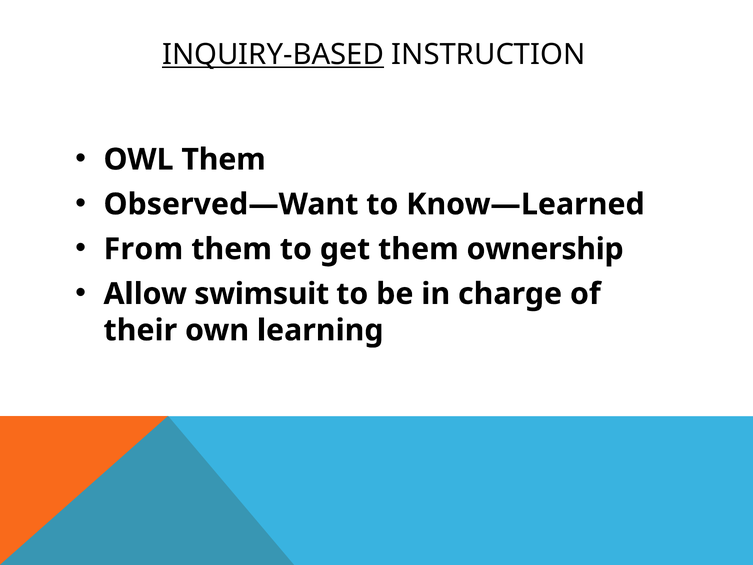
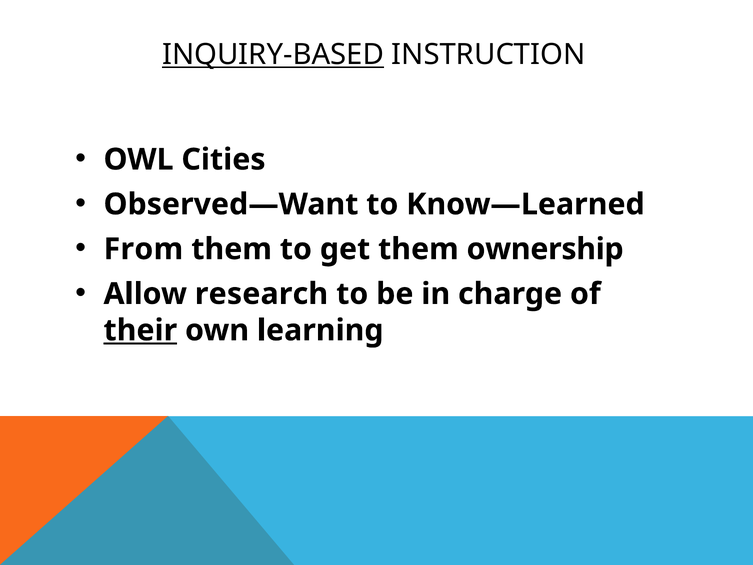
OWL Them: Them -> Cities (223, 159)
swimsuit: swimsuit -> research (261, 294)
their underline: none -> present (140, 330)
